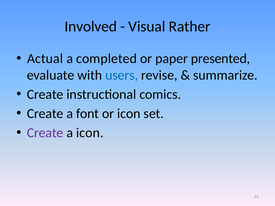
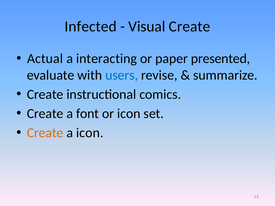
Involved: Involved -> Infected (91, 27)
Visual Rather: Rather -> Create (190, 27)
completed: completed -> interacting (107, 59)
Create colour: purple -> orange (45, 133)
